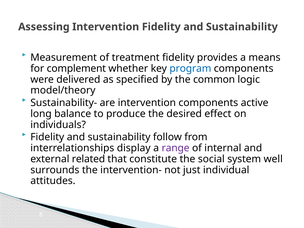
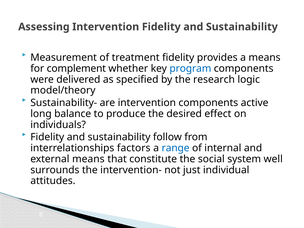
common: common -> research (214, 79)
display: display -> factors (134, 148)
range colour: purple -> blue (176, 148)
external related: related -> means (88, 159)
